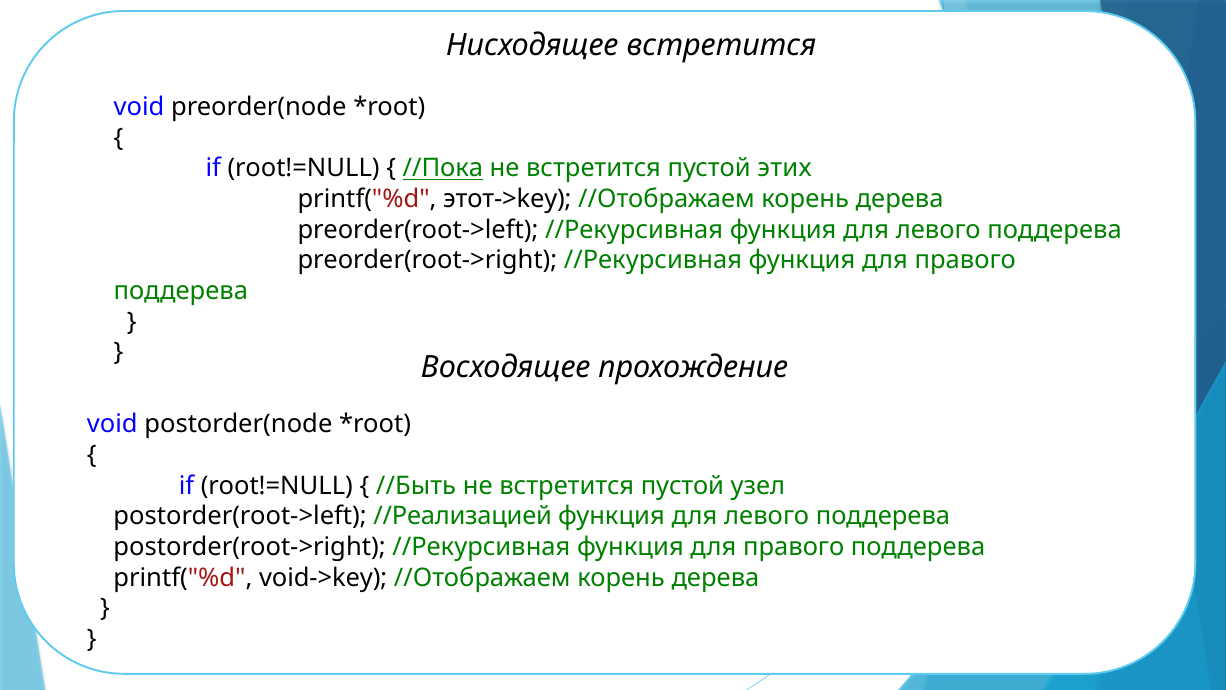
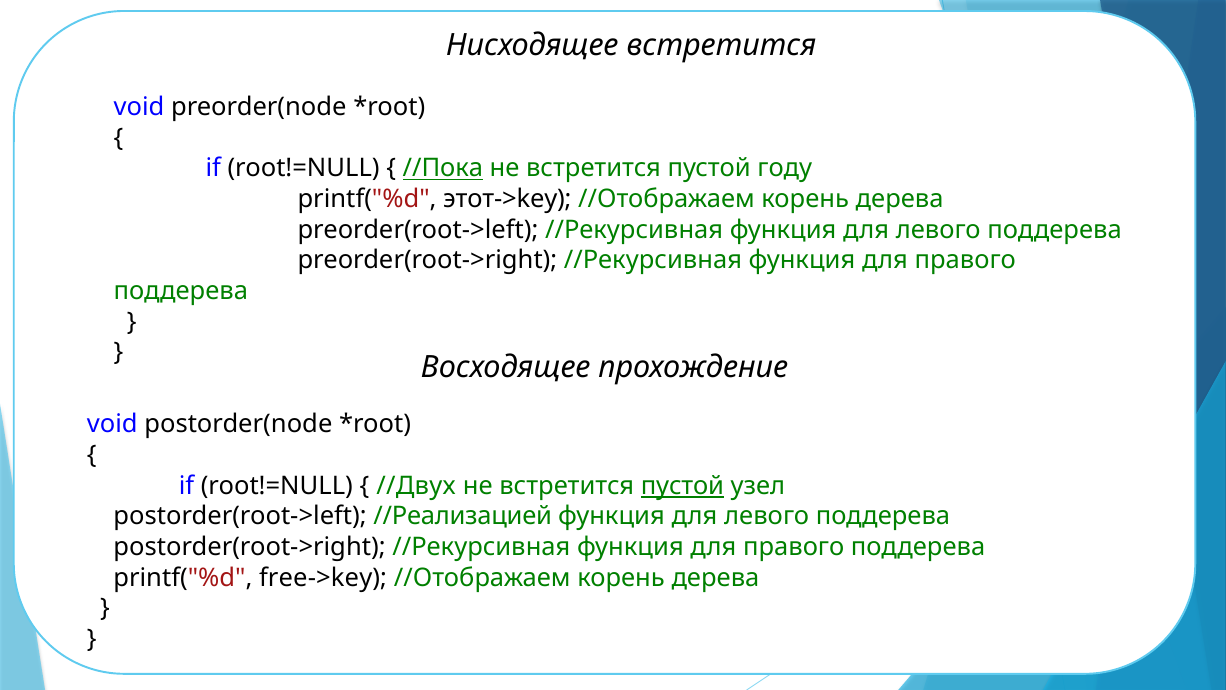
этих: этих -> году (785, 168)
//Быть: //Быть -> //Двух (416, 486)
пустой underline: none -> present (682, 486)
void->key: void->key -> free->key (323, 578)
